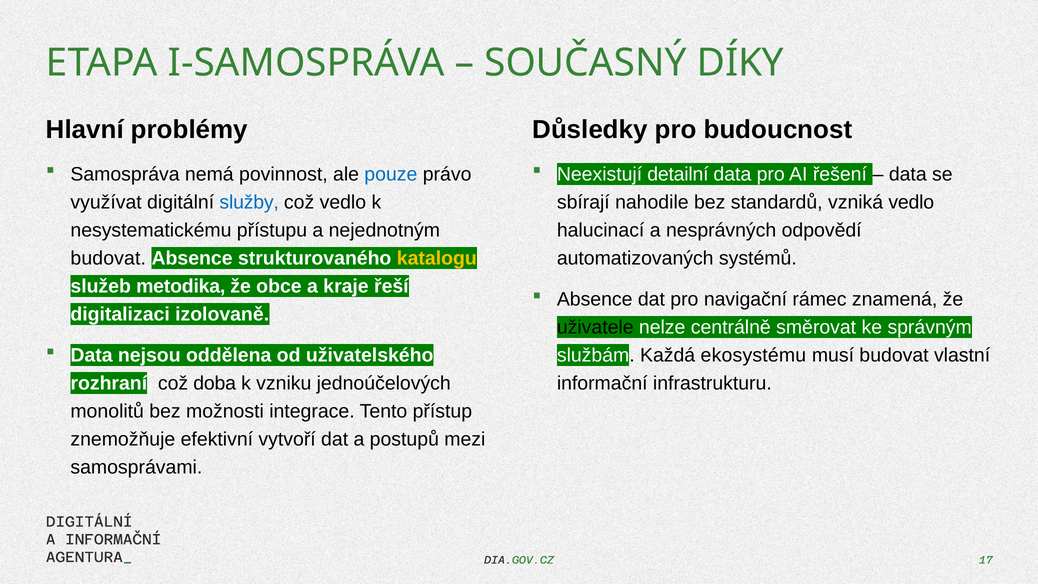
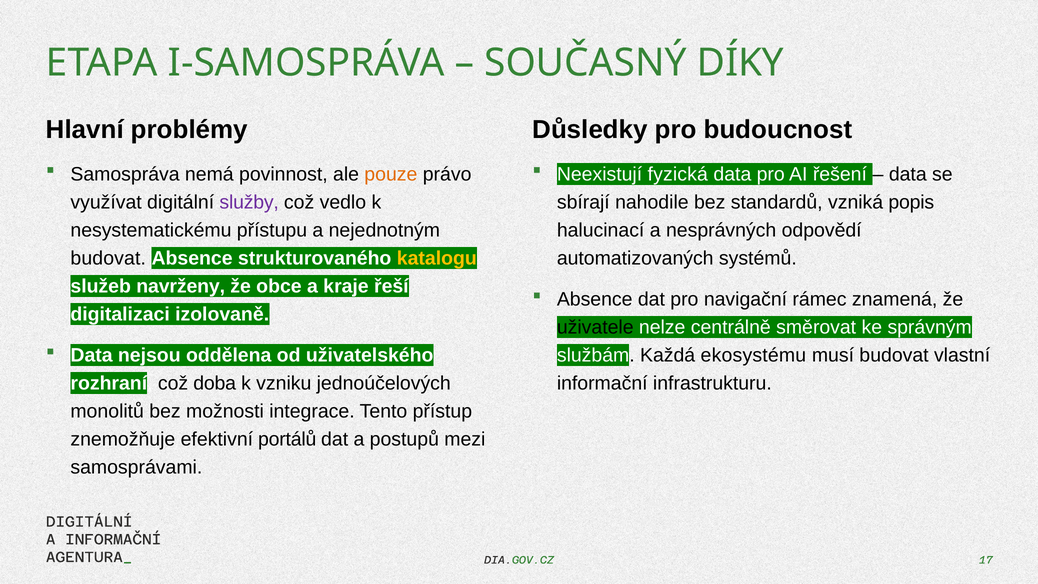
pouze colour: blue -> orange (391, 174)
detailní: detailní -> fyzická (678, 174)
služby colour: blue -> purple (249, 202)
vzniká vedlo: vedlo -> popis (911, 202)
metodika: metodika -> navrženy (181, 286)
vytvoří: vytvoří -> portálů (287, 439)
